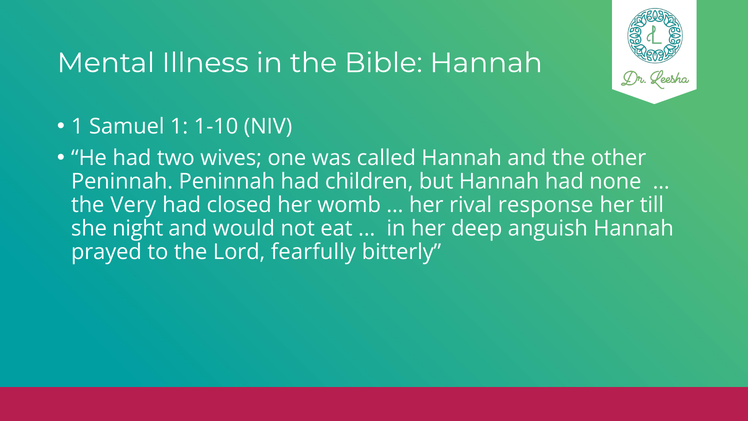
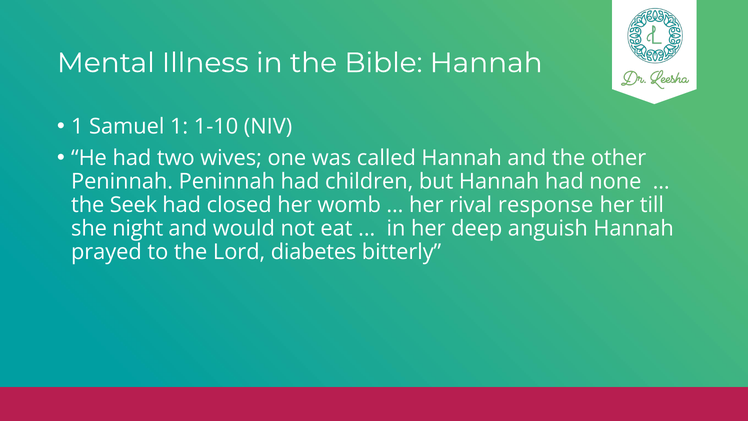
Very: Very -> Seek (133, 205)
fearfully: fearfully -> diabetes (314, 252)
